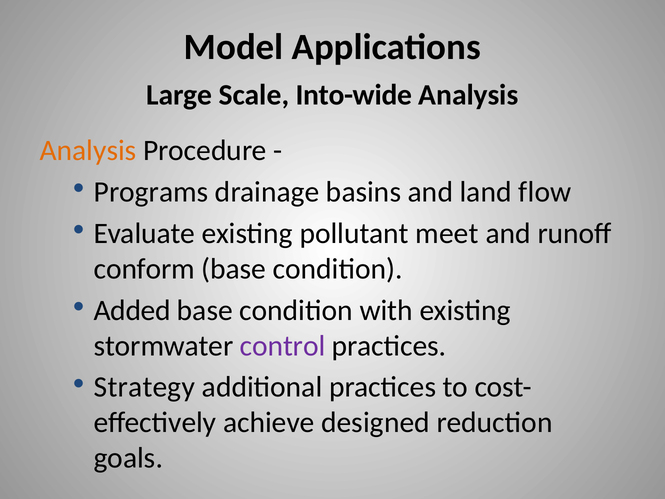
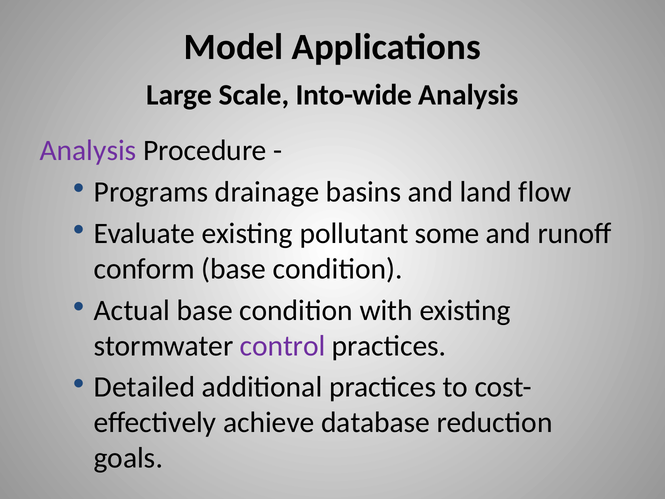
Analysis colour: orange -> purple (88, 151)
meet: meet -> some (447, 233)
Added: Added -> Actual (132, 310)
Strategy: Strategy -> Detailed (144, 387)
designed: designed -> database (376, 422)
